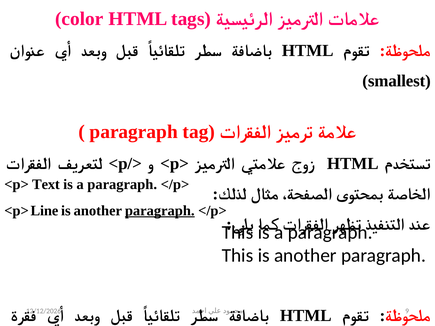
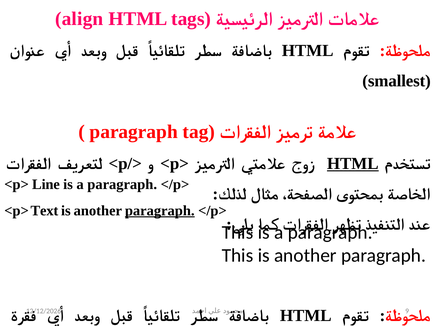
color: color -> align (82, 19)
HTML underline: none -> present (353, 164)
Text: Text -> Line (46, 185)
Line: Line -> Text (44, 211)
